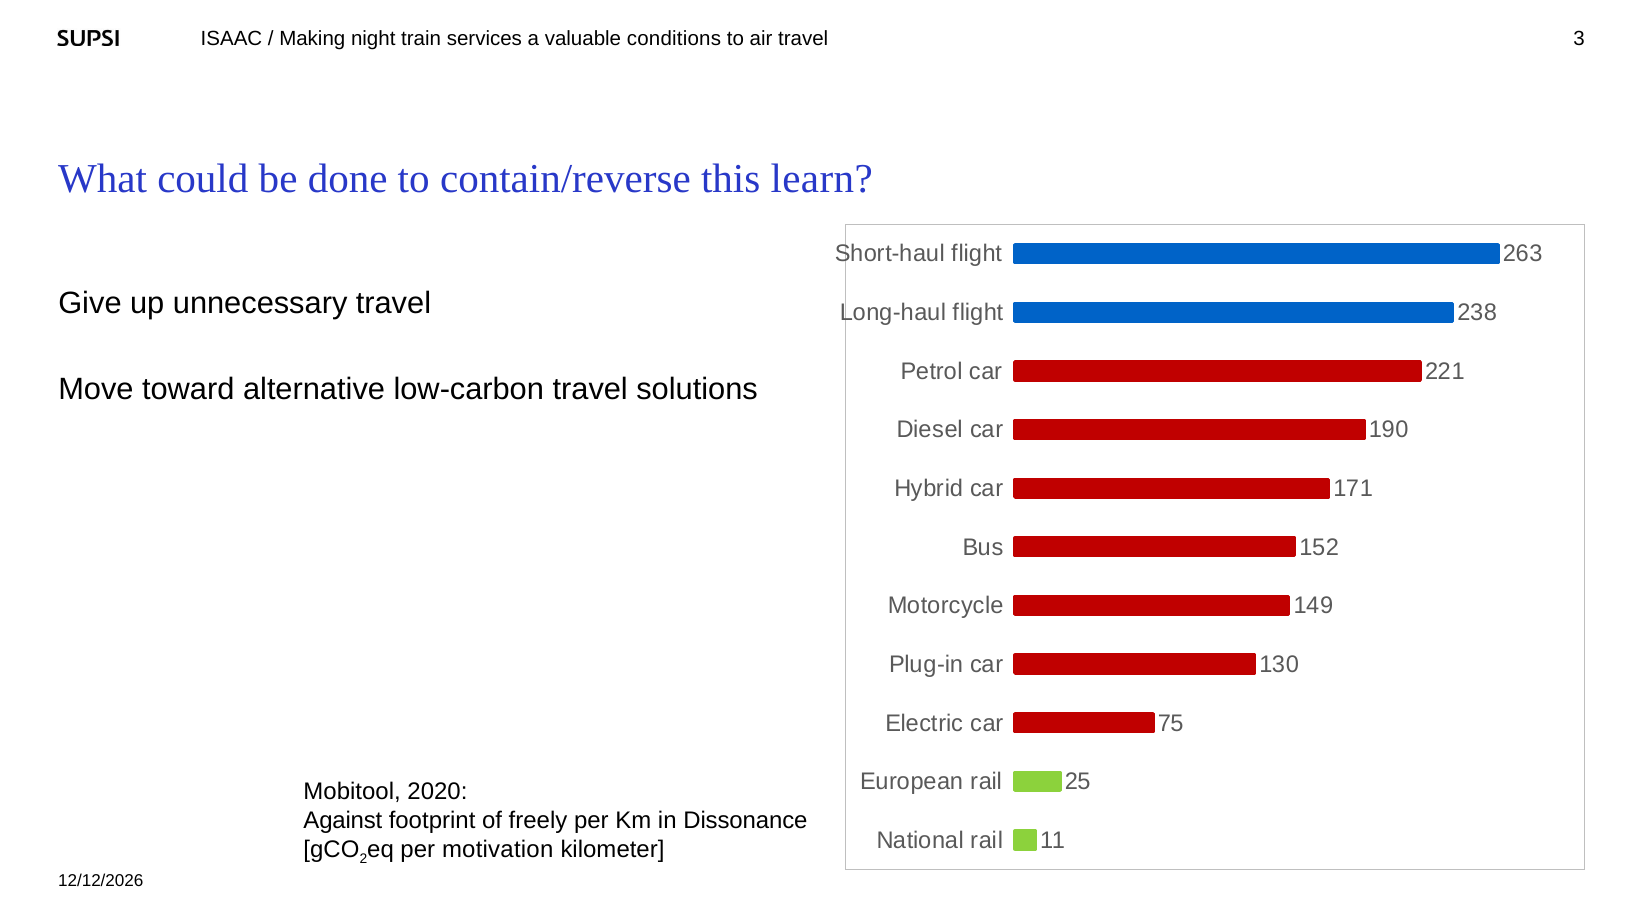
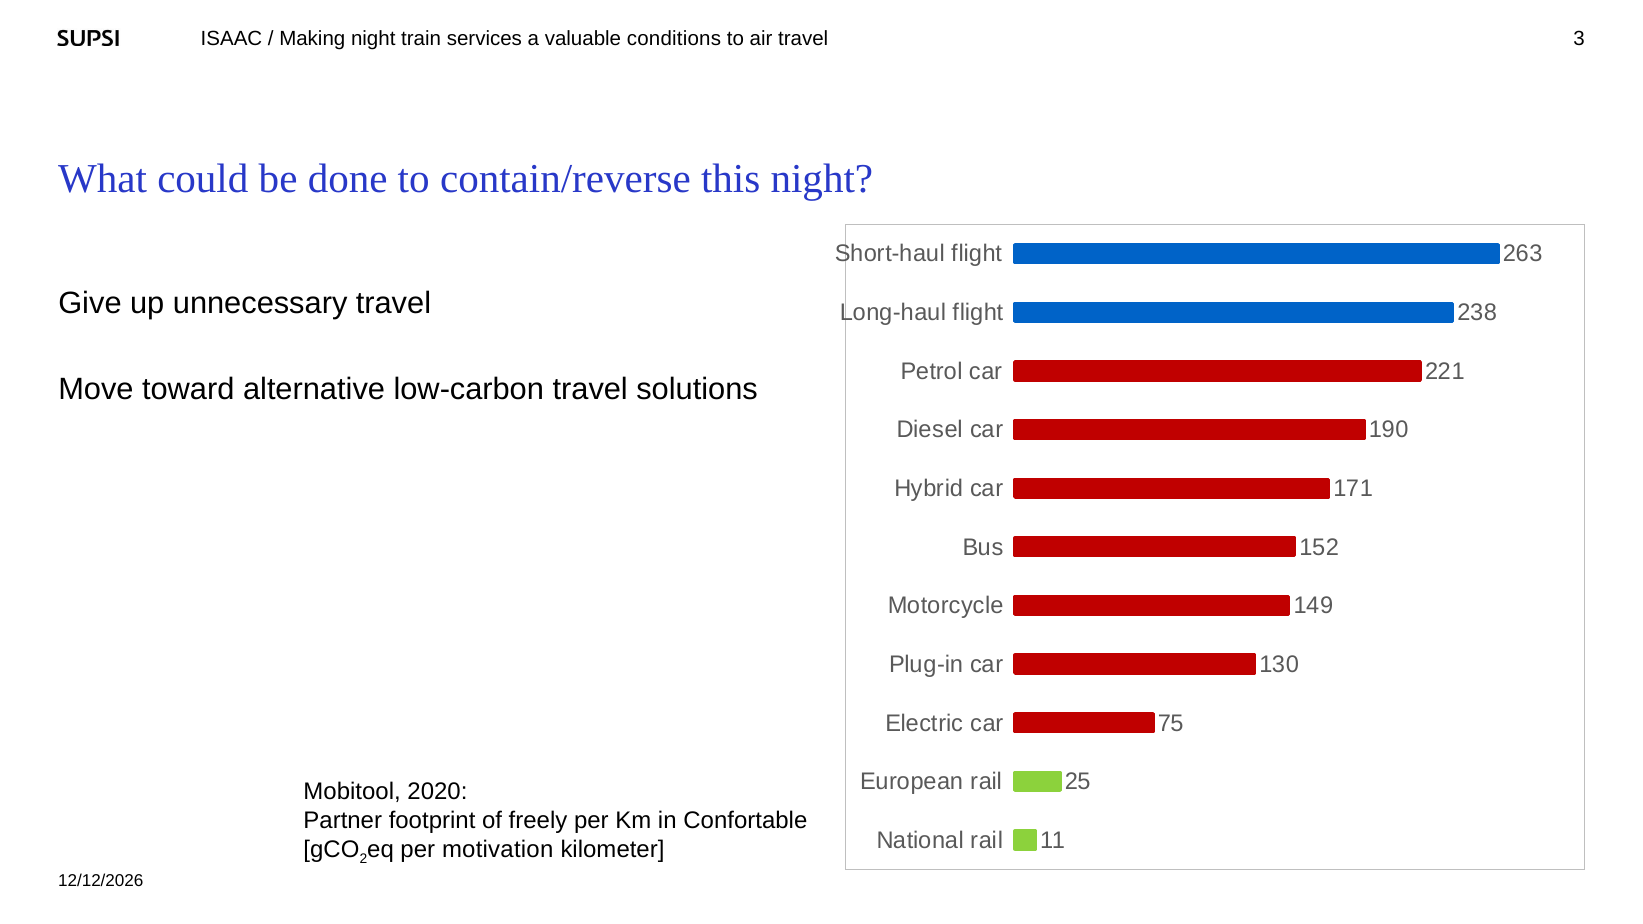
this learn: learn -> night (822, 179)
Against: Against -> Partner (343, 821)
Dissonance: Dissonance -> Confortable (745, 821)
